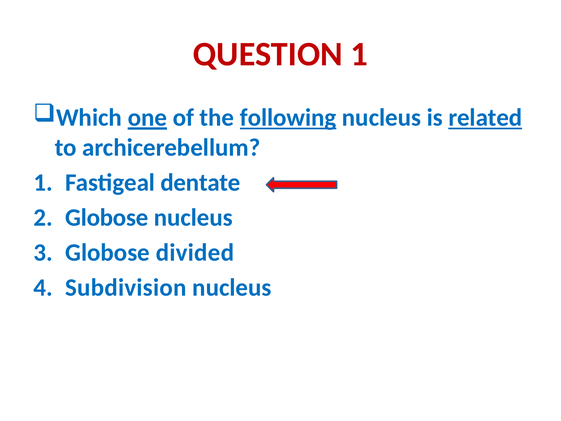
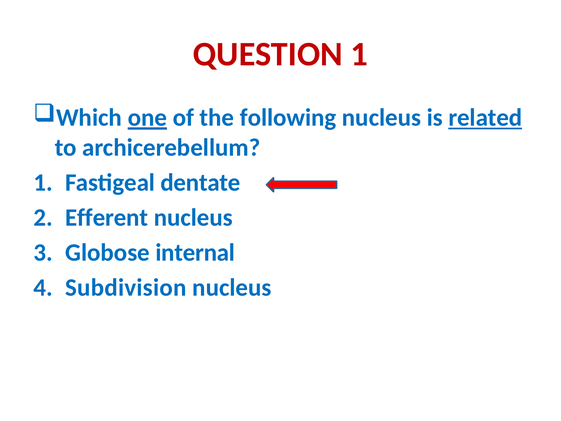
following underline: present -> none (288, 118)
Globose: Globose -> Efferent (107, 217)
divided: divided -> internal (195, 252)
